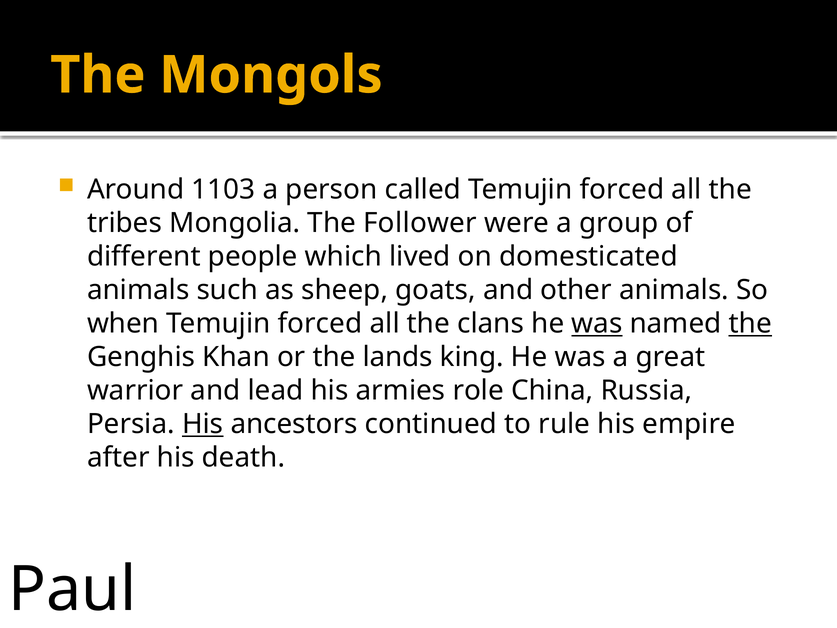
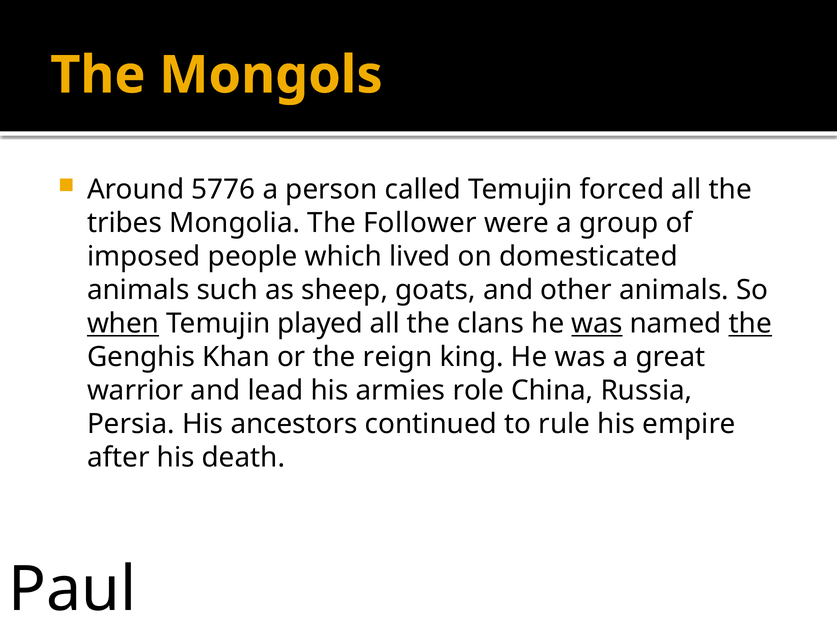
1103: 1103 -> 5776 (223, 190)
different: different -> imposed (144, 257)
when underline: none -> present (123, 323)
forced: forced -> played (320, 323)
lands: lands -> reign (398, 357)
His underline: present -> none (203, 424)
